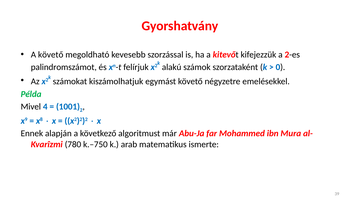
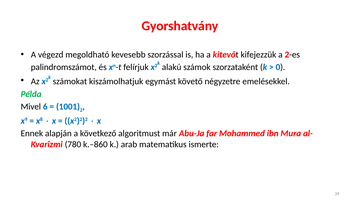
A követő: követő -> végezd (51, 55)
4: 4 -> 6 (45, 106)
k.–750: k.–750 -> k.–860 (95, 144)
